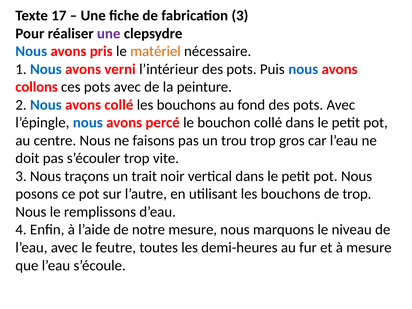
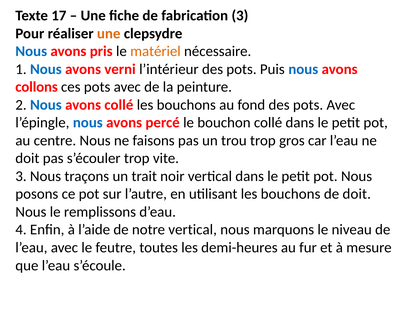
une colour: purple -> orange (109, 33)
de trop: trop -> doit (357, 194)
notre mesure: mesure -> vertical (193, 230)
